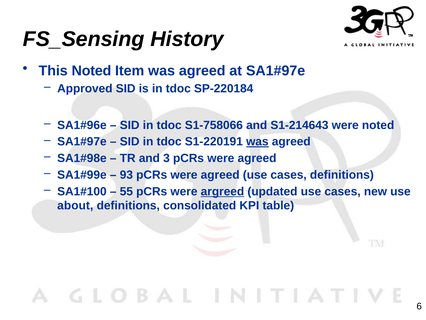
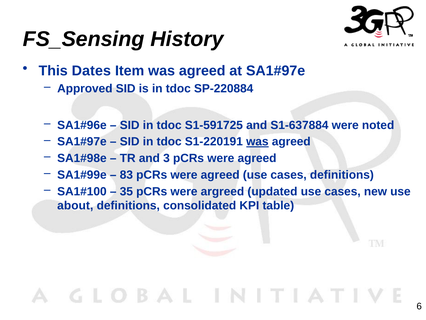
This Noted: Noted -> Dates (91, 71)
SP-220184: SP-220184 -> SP-220884 (224, 88)
S1-758066: S1-758066 -> S1-591725 (214, 125)
S1-214643: S1-214643 -> S1-637884 (299, 125)
93: 93 -> 83 (126, 175)
55: 55 -> 35 (126, 191)
argreed underline: present -> none (222, 191)
